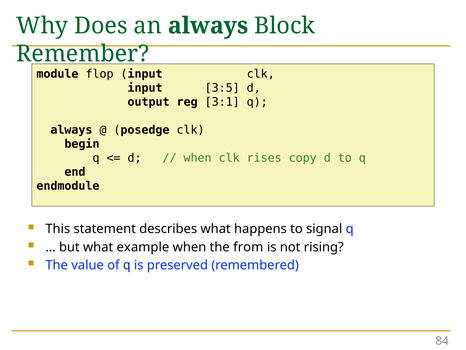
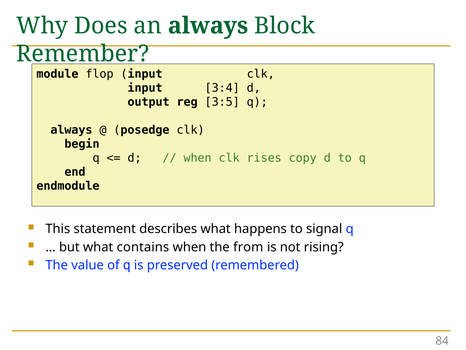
3:5: 3:5 -> 3:4 (222, 88)
3:1: 3:1 -> 3:5 (222, 102)
example: example -> contains (143, 247)
